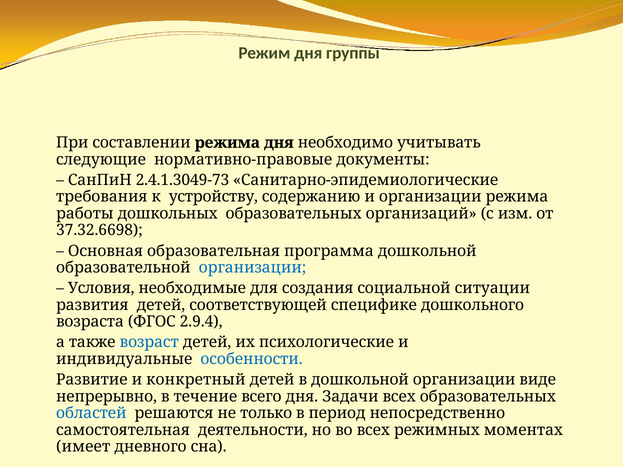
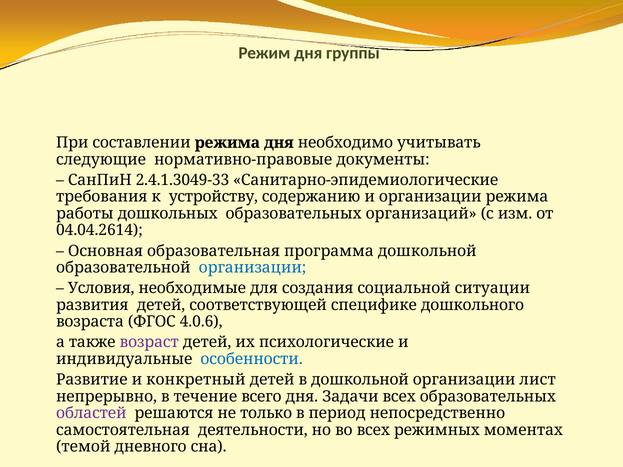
2.4.1.3049-73: 2.4.1.3049-73 -> 2.4.1.3049-33 (182, 180)
37.32.6698: 37.32.6698 -> 04.04.2614 (99, 230)
2.9.4: 2.9.4 -> 4.0.6 (201, 322)
возраст colour: blue -> purple (149, 343)
виде: виде -> лист (538, 380)
областей colour: blue -> purple (91, 413)
имеет: имеет -> темой (83, 447)
